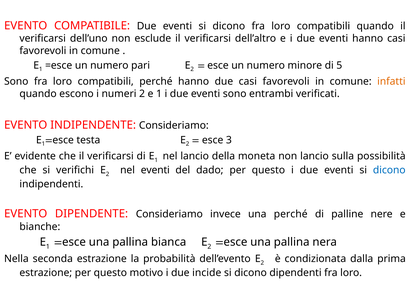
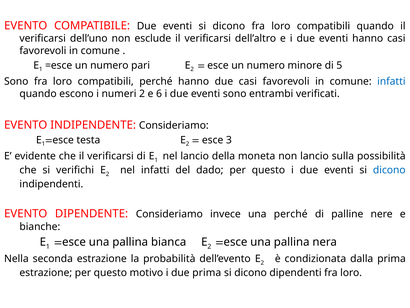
infatti colour: orange -> blue (391, 81)
2 e 1: 1 -> 6 (159, 94)
nel eventi: eventi -> infatti (155, 170)
due incide: incide -> prima (207, 272)
